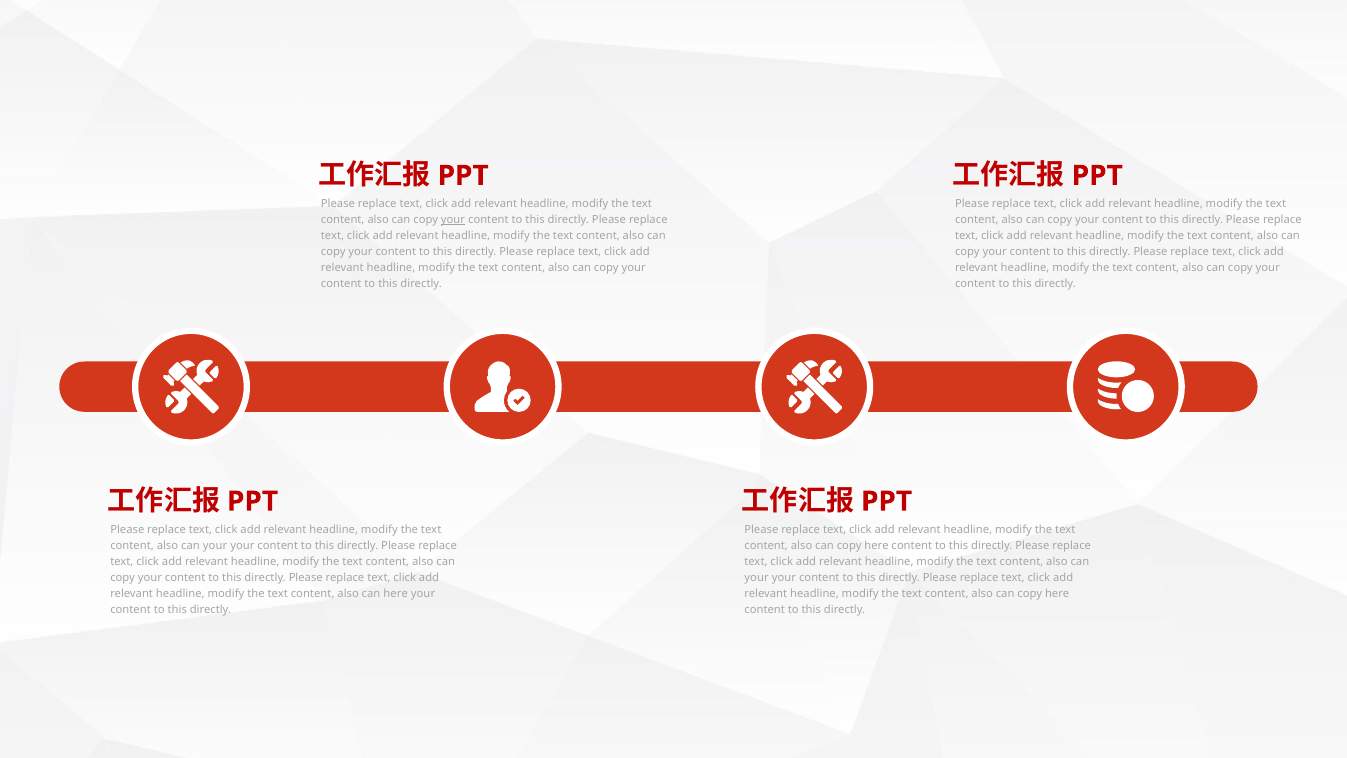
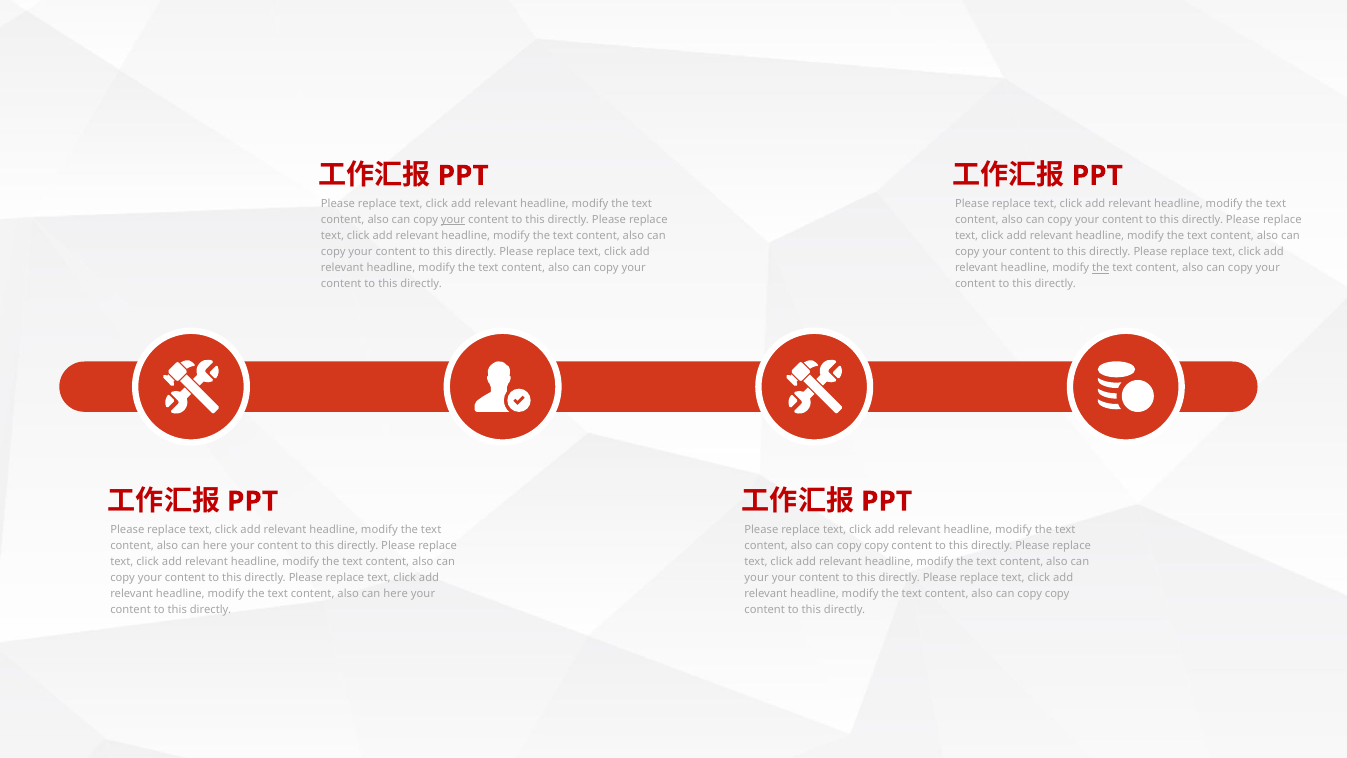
the underline: none -> present (1101, 268)
your: your -> here (215, 545)
here: here -> copy (877, 545)
here: here -> copy (1057, 594)
